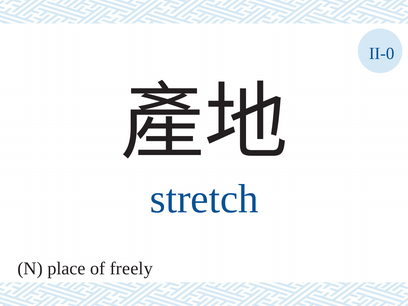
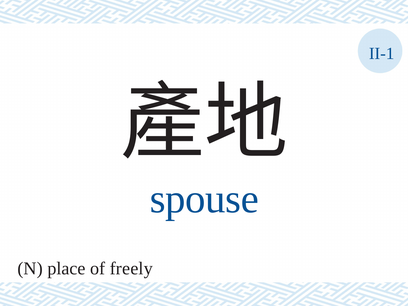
II-0: II-0 -> II-1 (382, 53)
stretch: stretch -> spouse (204, 199)
